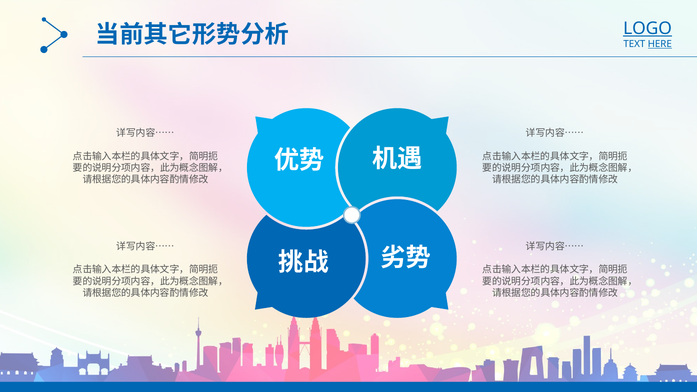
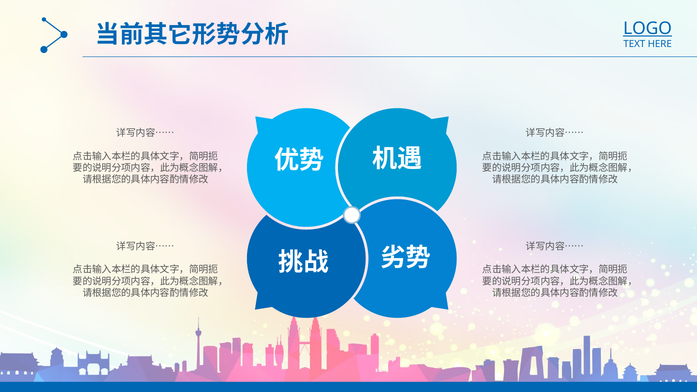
HERE underline: present -> none (660, 44)
